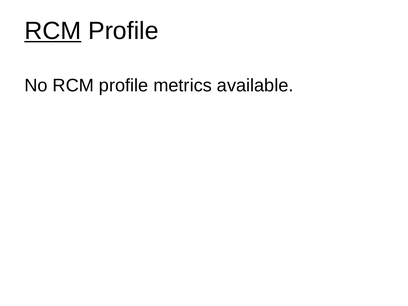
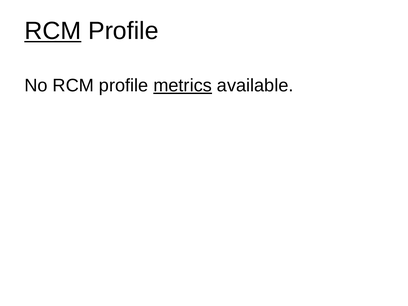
metrics underline: none -> present (183, 86)
